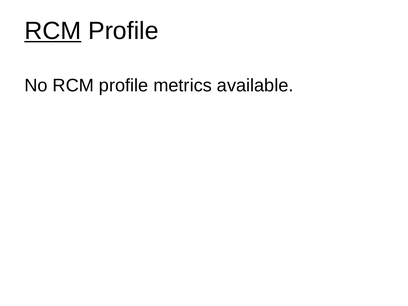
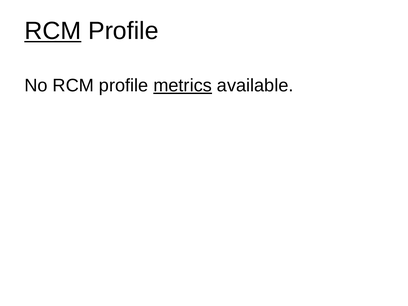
metrics underline: none -> present (183, 86)
